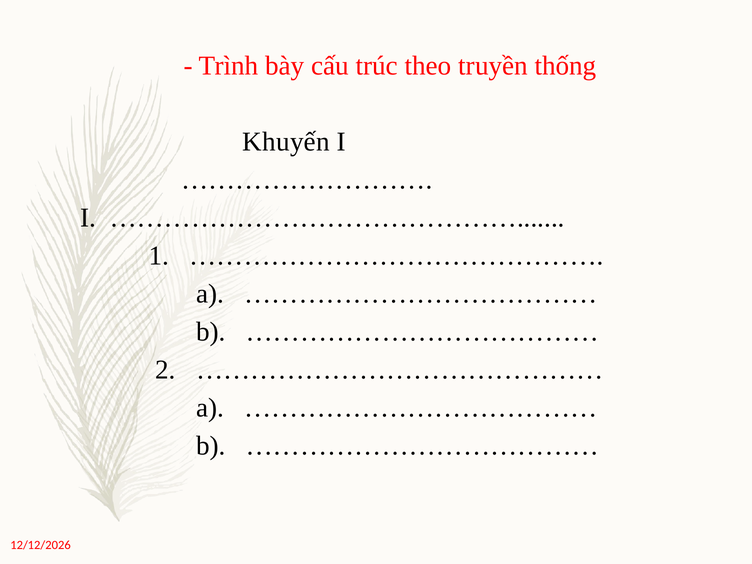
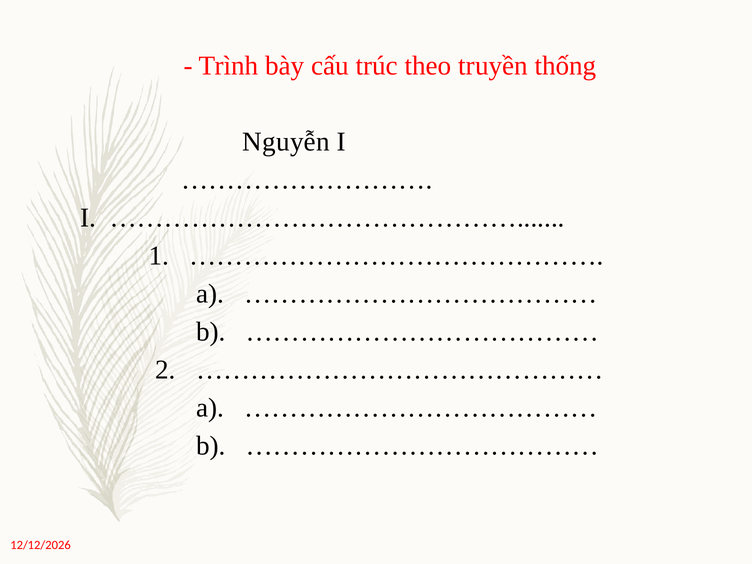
Khuyến: Khuyến -> Nguyễn (286, 142)
